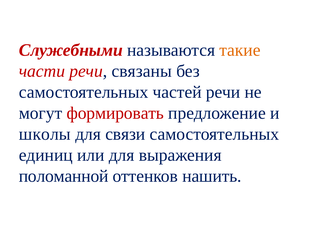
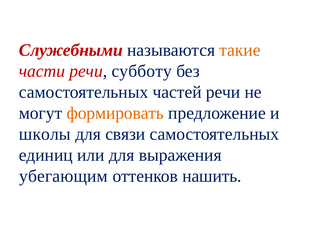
связаны: связаны -> субботу (142, 71)
формировать colour: red -> orange (115, 113)
поломанной: поломанной -> убегающим (63, 176)
